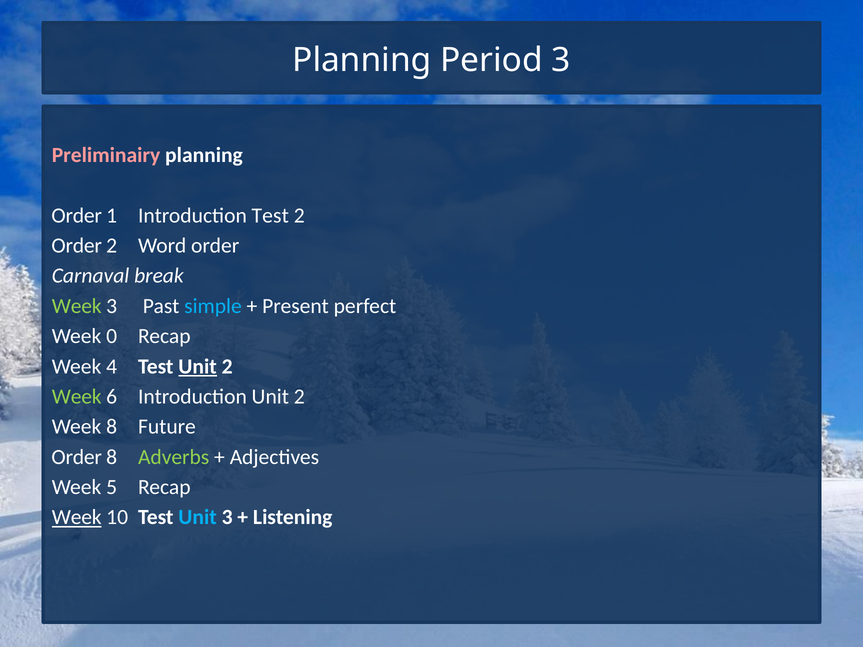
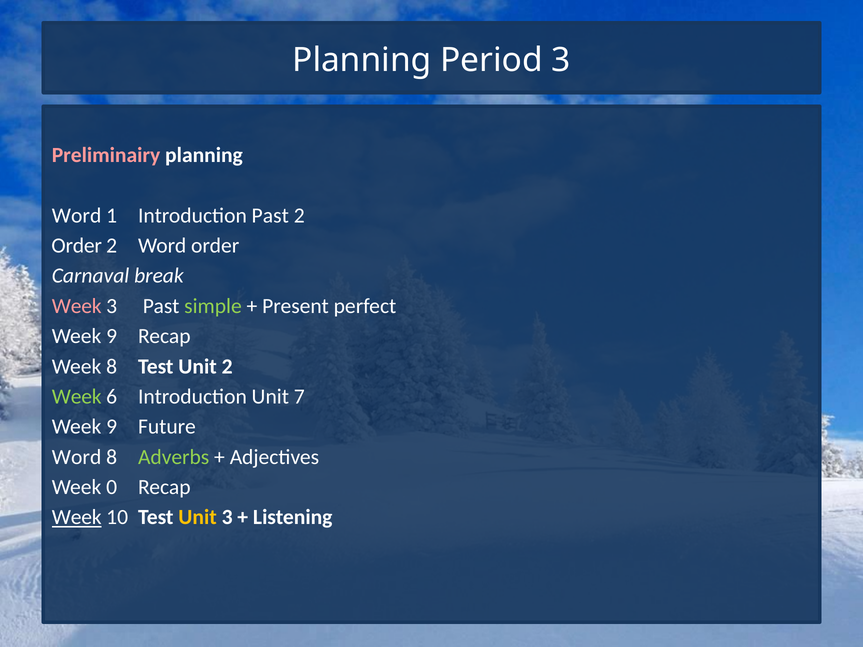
Order: Order -> Word (77, 216)
Introduction Test: Test -> Past (270, 216)
Week colour: light green -> pink (77, 306)
simple colour: light blue -> light green (213, 306)
0: 0 -> 9 (112, 336)
Week 4: 4 -> 8 (112, 367)
Unit underline: present -> none (198, 367)
Introduction Unit 2: 2 -> 7 (299, 397)
8: 8 -> 9 (112, 427)
Order: Order -> Word (77, 457)
5: 5 -> 0 (112, 487)
Unit colour: light blue -> yellow (198, 518)
